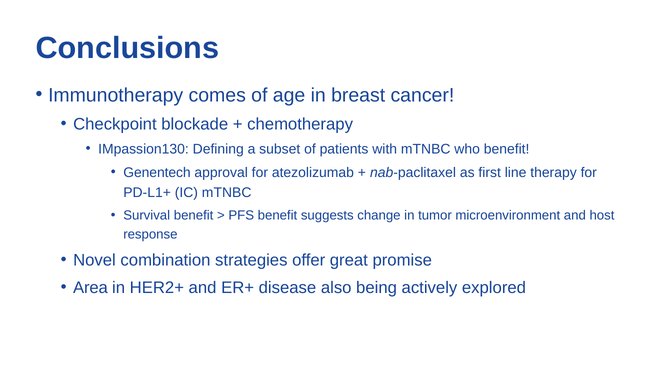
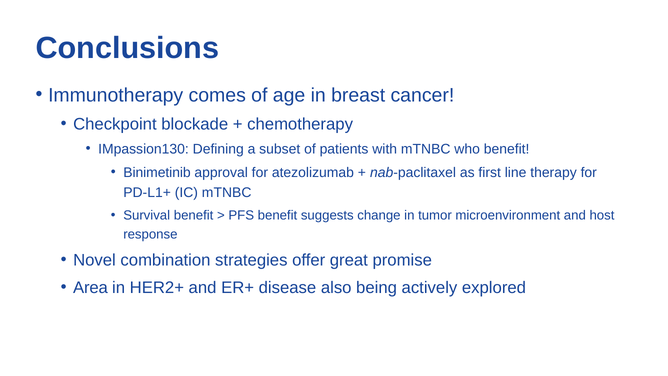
Genentech: Genentech -> Binimetinib (157, 173)
